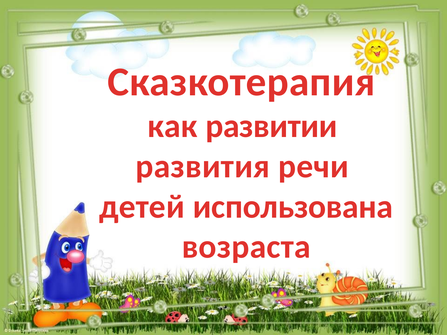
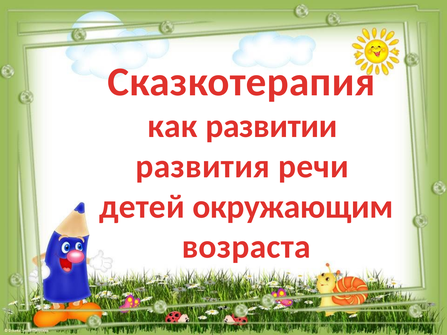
использована: использована -> окружающим (293, 207)
